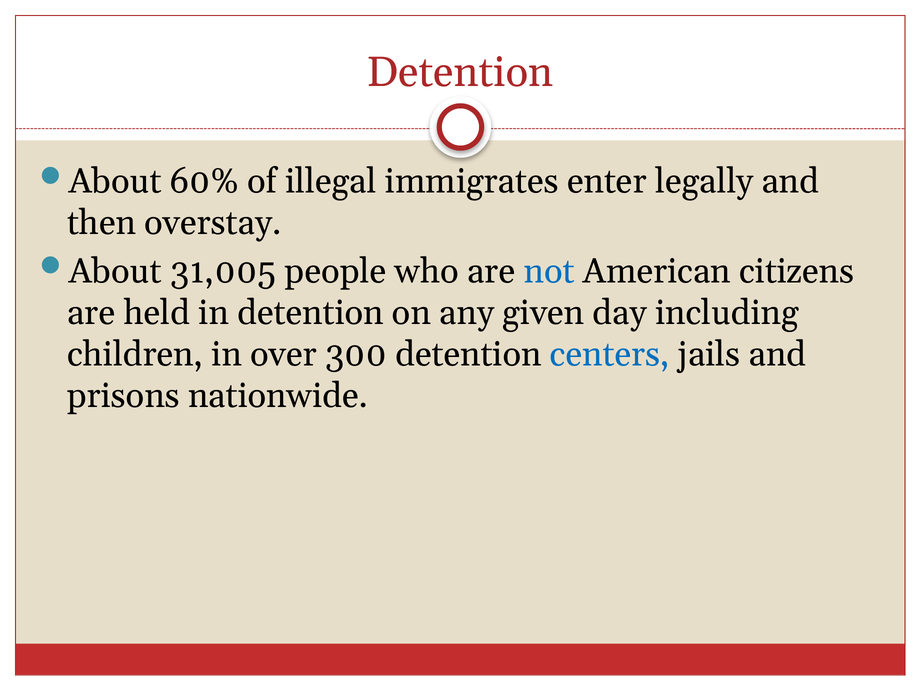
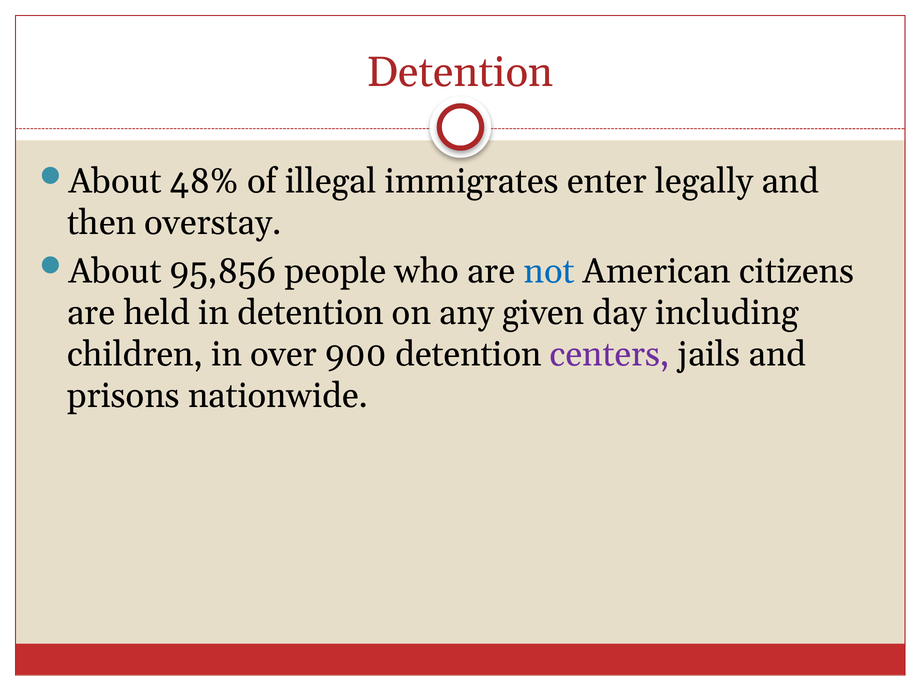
60%: 60% -> 48% (204, 181)
31,005: 31,005 -> 95,856 (223, 271)
300: 300 -> 900 (356, 354)
centers colour: blue -> purple (610, 354)
